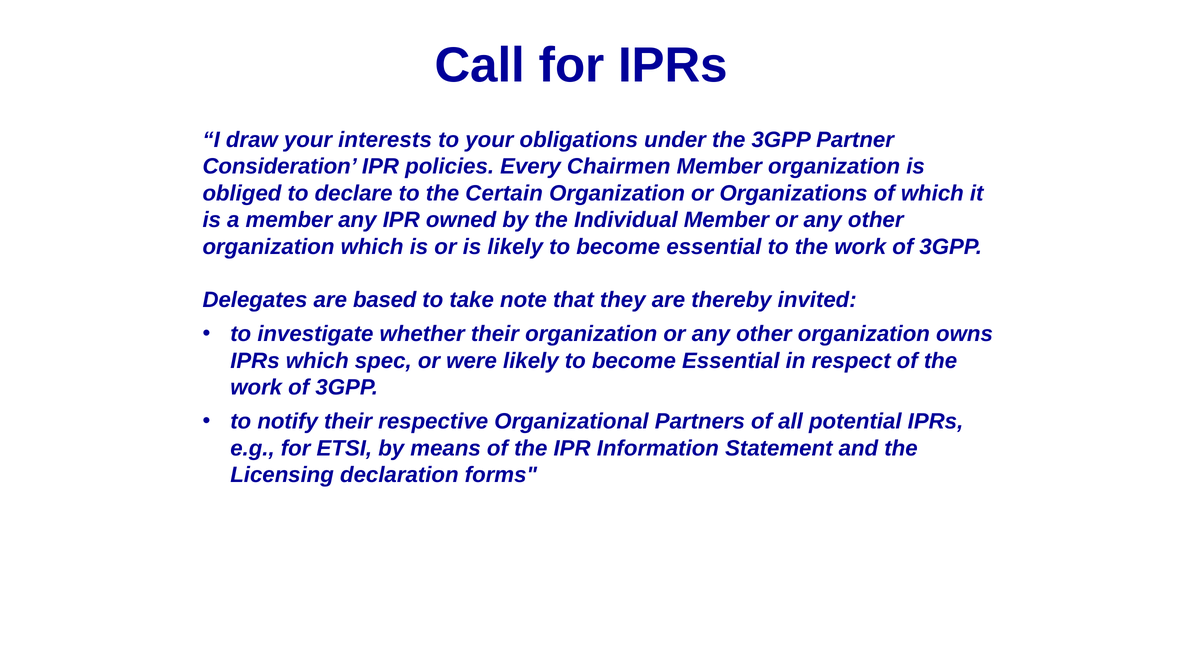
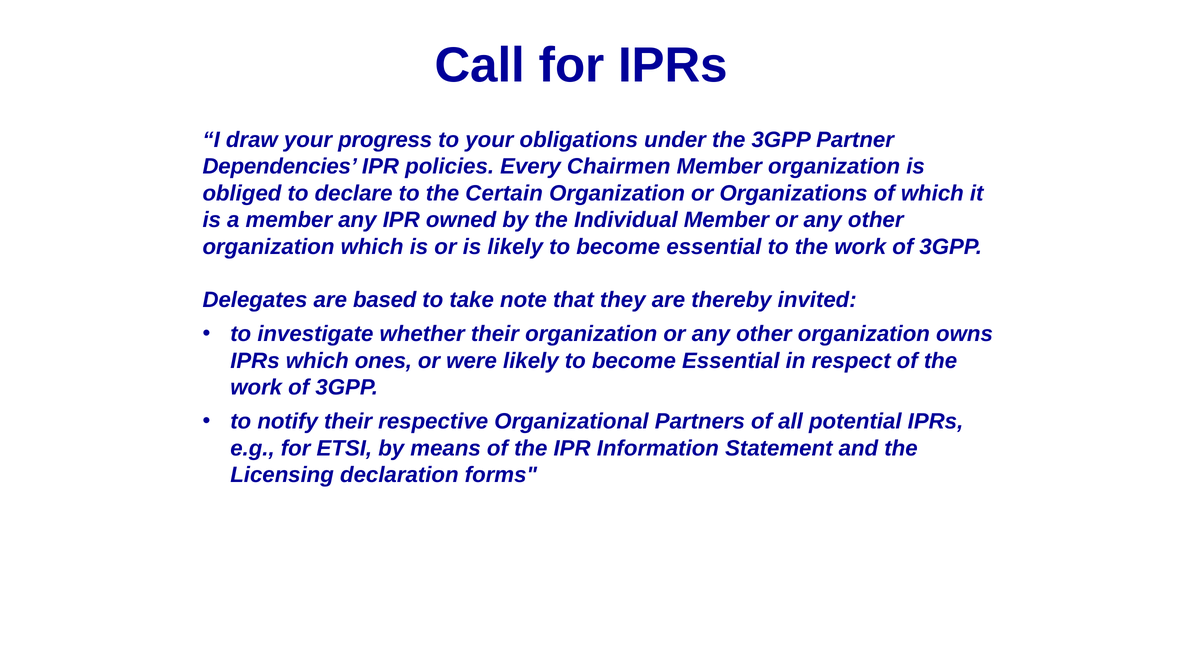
interests: interests -> progress (385, 140)
Consideration: Consideration -> Dependencies (280, 167)
spec: spec -> ones (383, 361)
